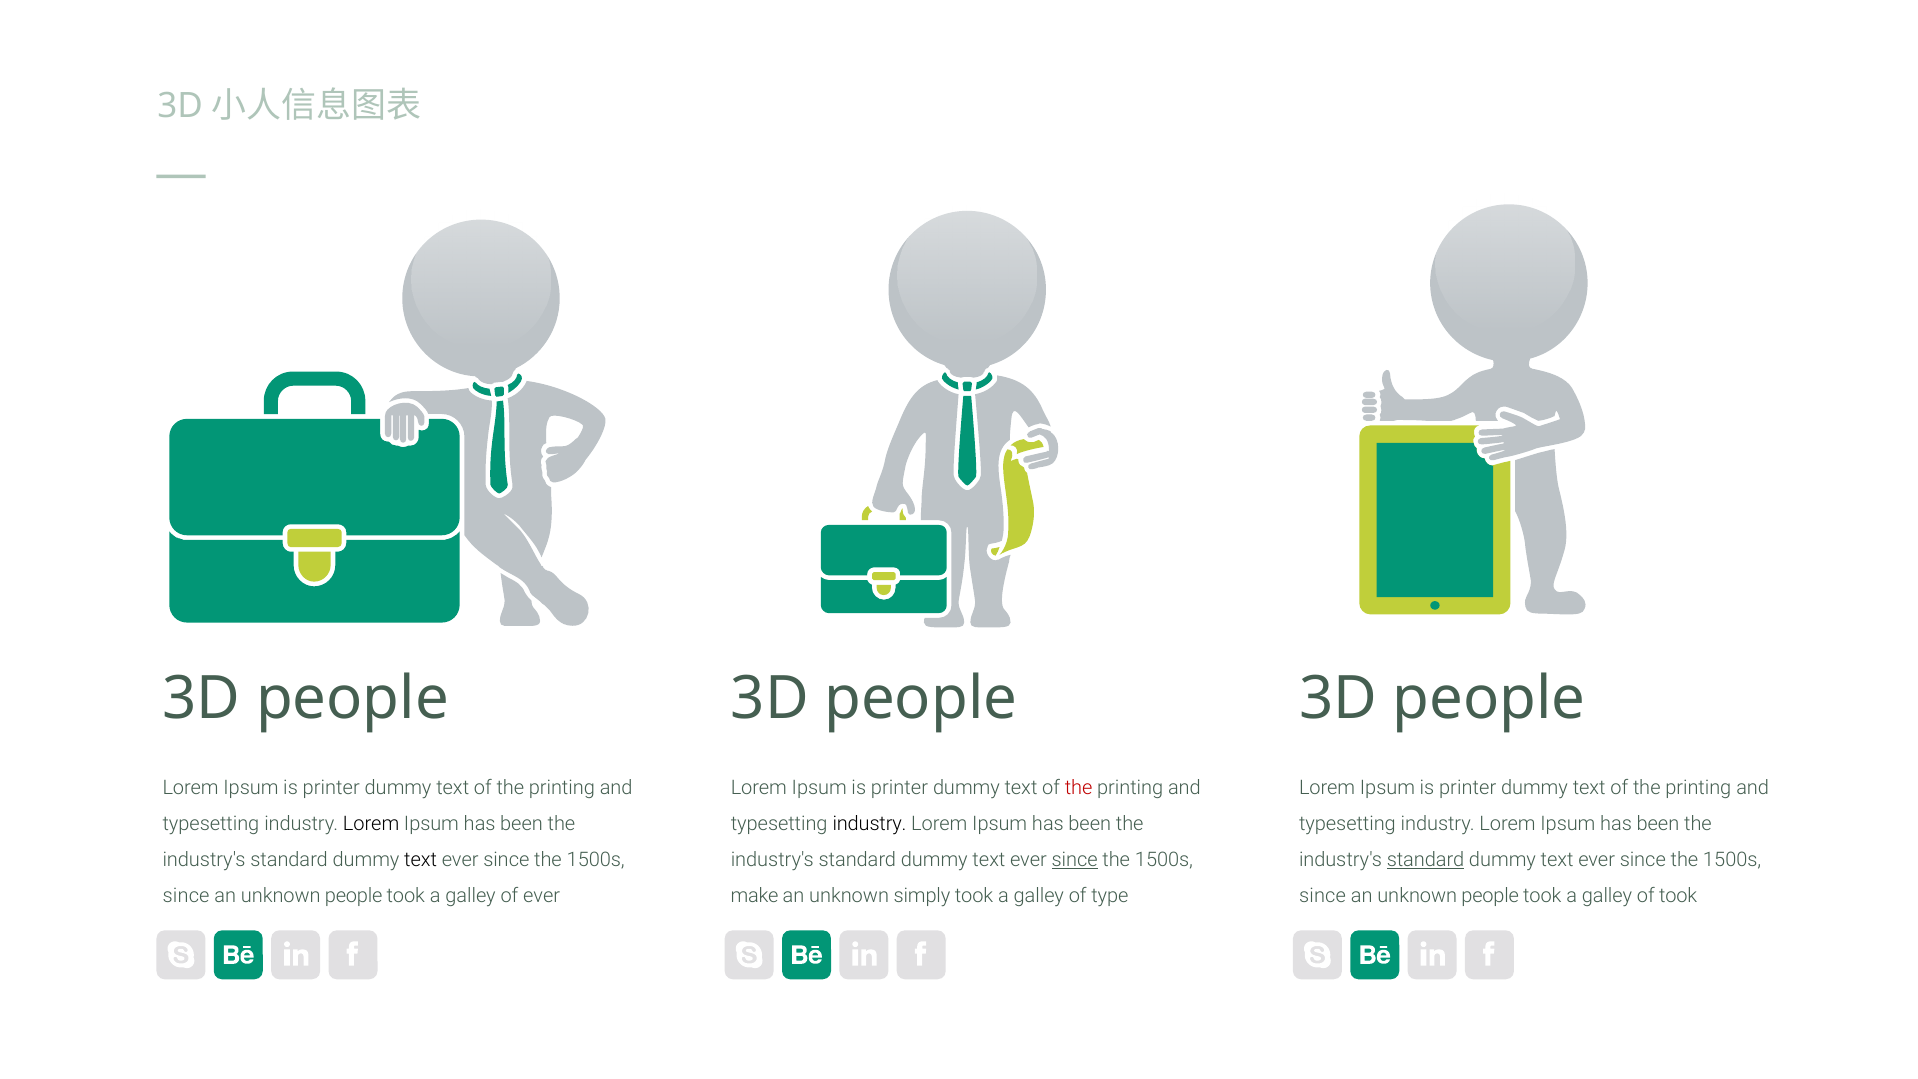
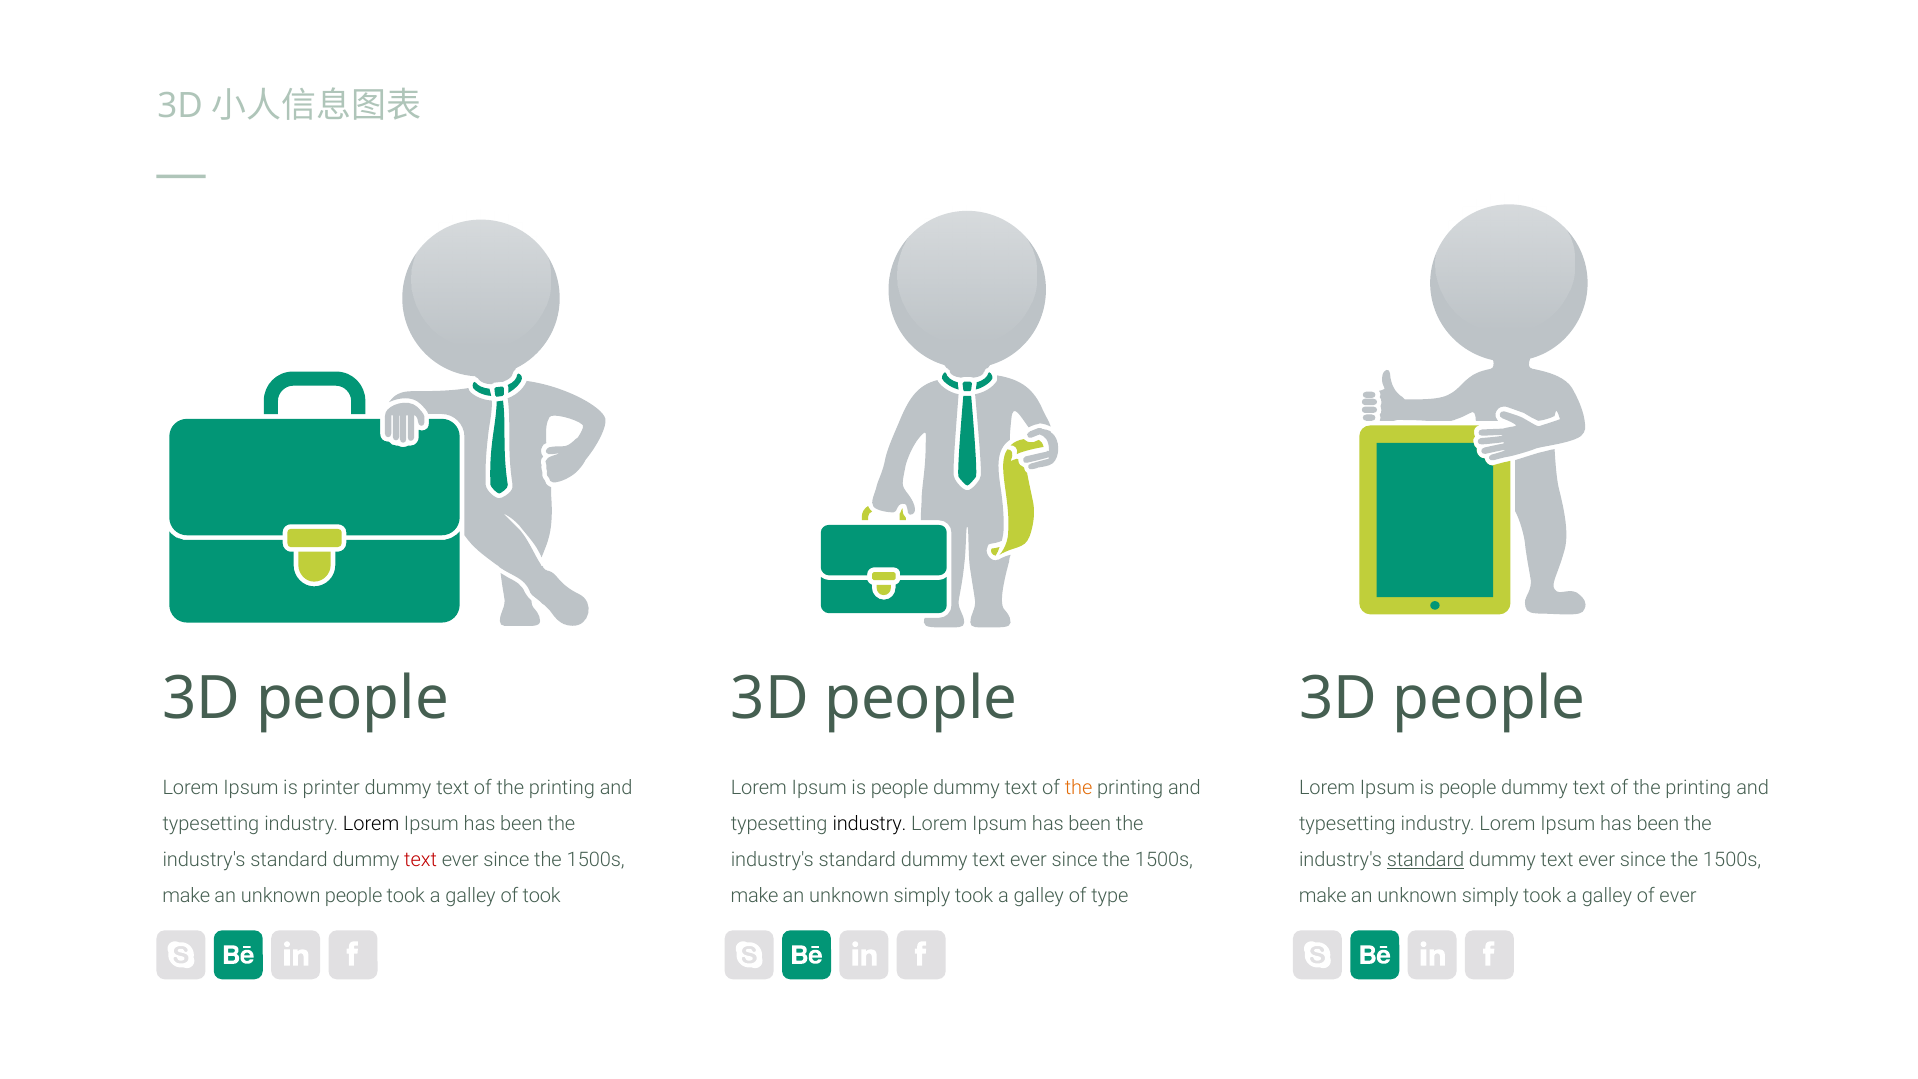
printer: printer -> people (900, 788)
the colour: red -> orange (1079, 788)
printer: printer -> people (1468, 788)
text colour: black -> red (421, 860)
since underline: present -> none (1075, 860)
since: since -> make (186, 896)
of ever: ever -> took (542, 896)
since: since -> make (1323, 896)
people: people -> simply (1490, 896)
of took: took -> ever (1678, 896)
